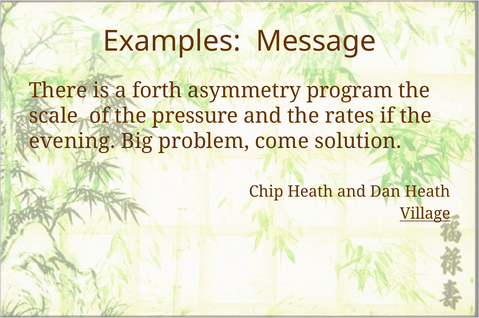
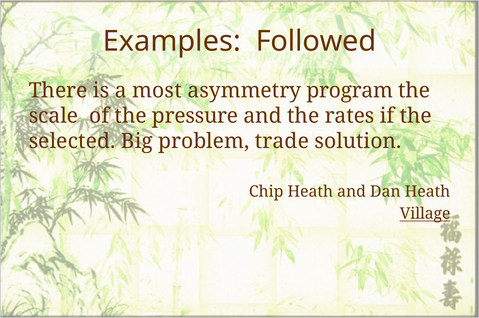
Message: Message -> Followed (316, 41)
forth: forth -> most (157, 91)
evening: evening -> selected (72, 141)
come: come -> trade (282, 141)
